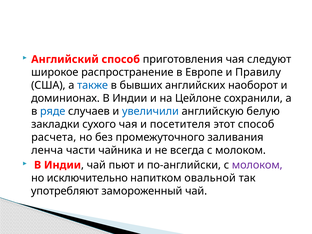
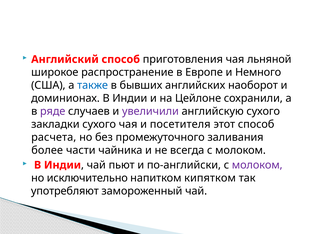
следуют: следуют -> льняной (269, 59)
Правилу: Правилу -> Немного (258, 72)
ряде colour: blue -> purple (53, 111)
увеличили colour: blue -> purple (150, 111)
английскую белую: белую -> сухого (263, 111)
ленча: ленча -> более (47, 150)
овальной: овальной -> кипятком (210, 178)
